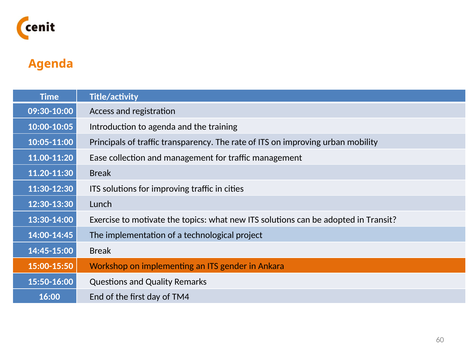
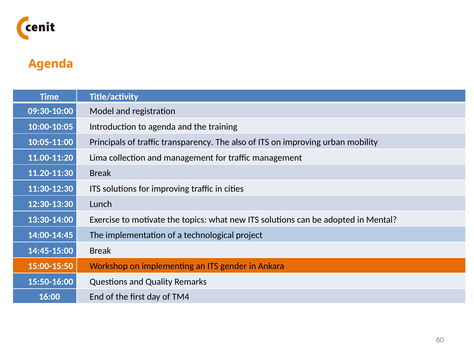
Access: Access -> Model (102, 111)
rate: rate -> also (239, 142)
Ease: Ease -> Lima (98, 157)
Transit: Transit -> Mental (382, 219)
